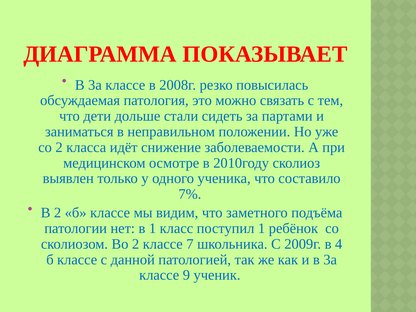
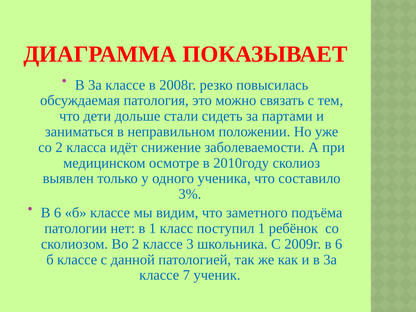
7%: 7% -> 3% (190, 194)
2: 2 -> 6 (58, 213)
7: 7 -> 3 (190, 244)
2009г в 4: 4 -> 6 (339, 244)
9: 9 -> 7 (186, 275)
